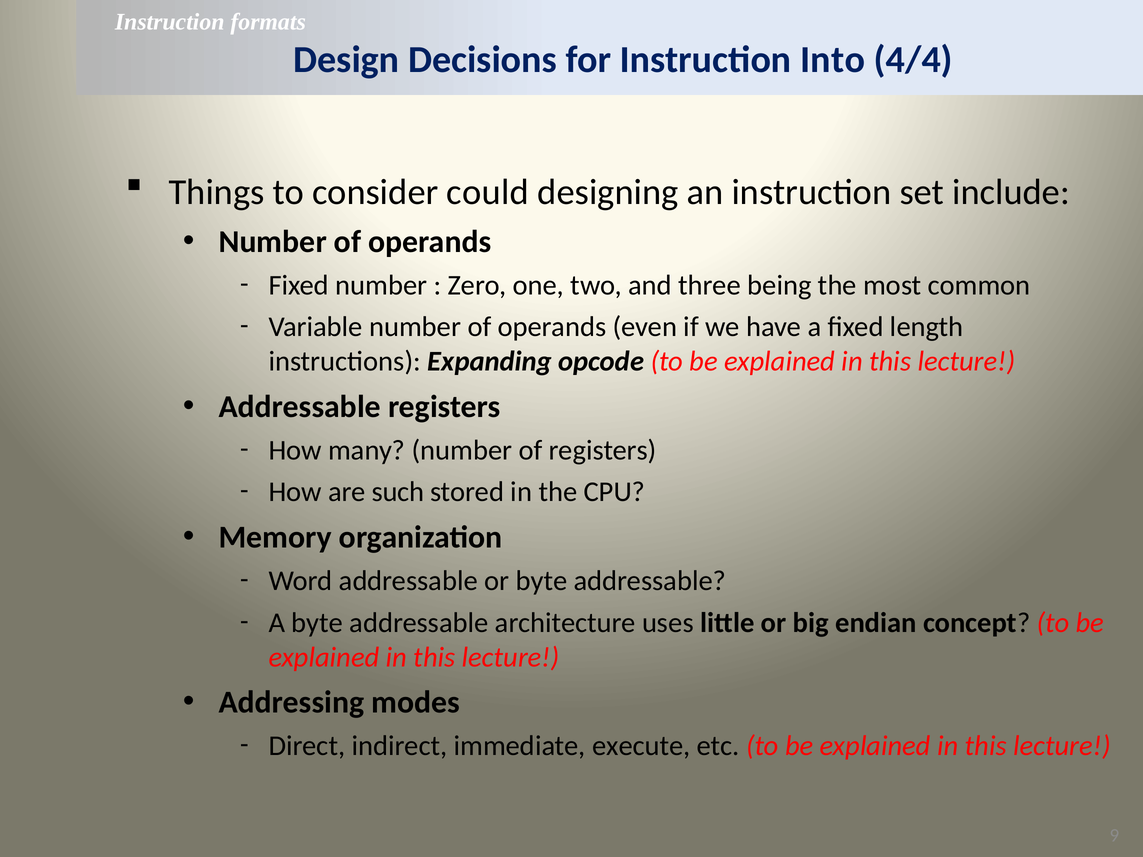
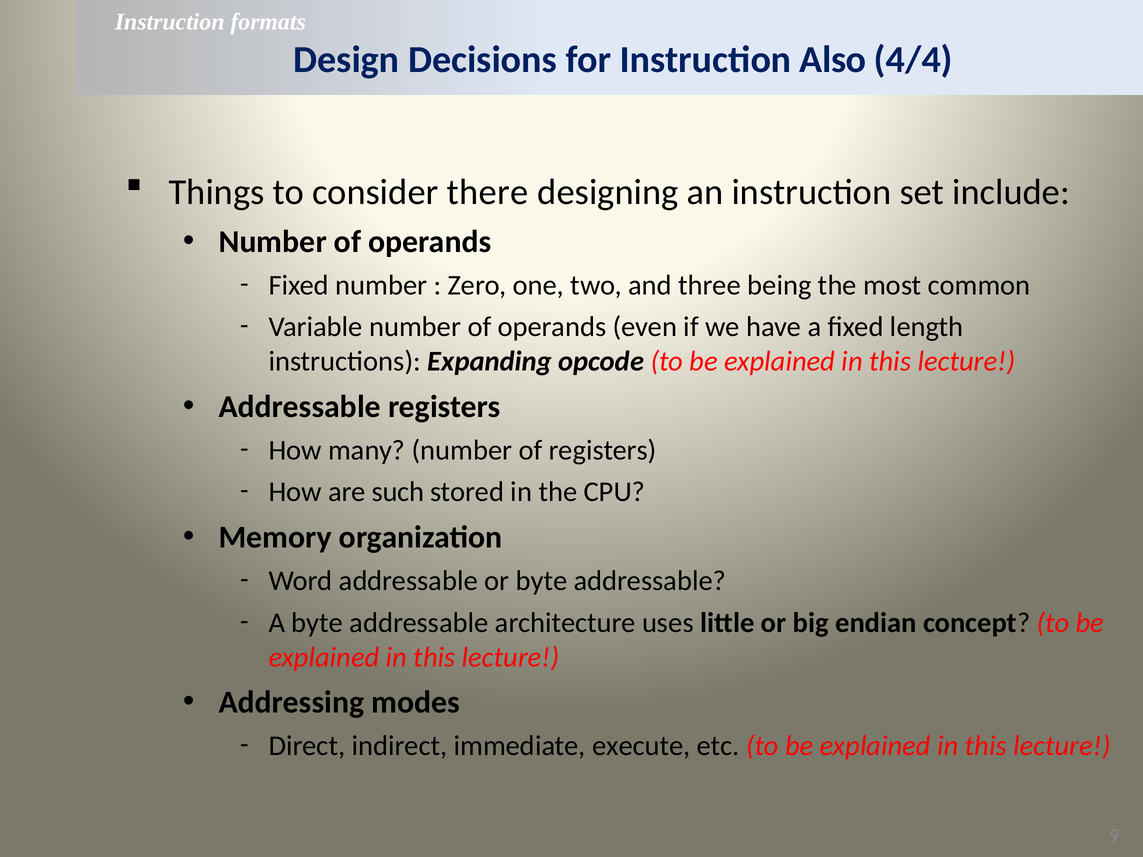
Into: Into -> Also (833, 60)
could: could -> there (488, 192)
